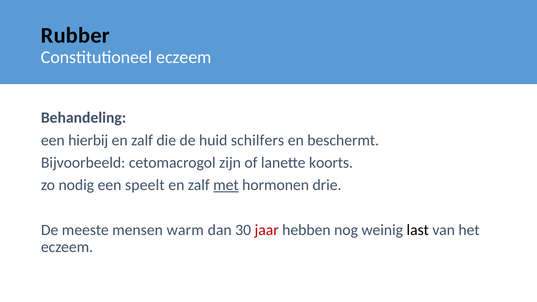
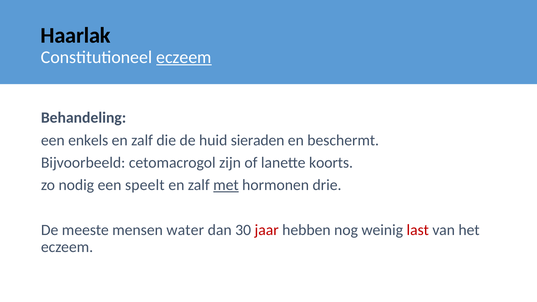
Rubber: Rubber -> Haarlak (76, 35)
eczeem underline: none -> present (184, 57)
hierbij: hierbij -> enkels (88, 140)
schilfers: schilfers -> sieraden (258, 140)
warm: warm -> water (185, 230)
last colour: black -> red (418, 230)
